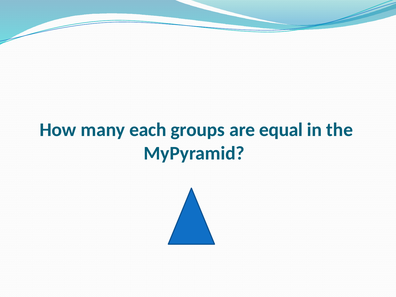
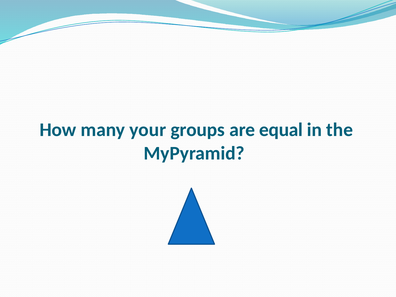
each: each -> your (148, 130)
